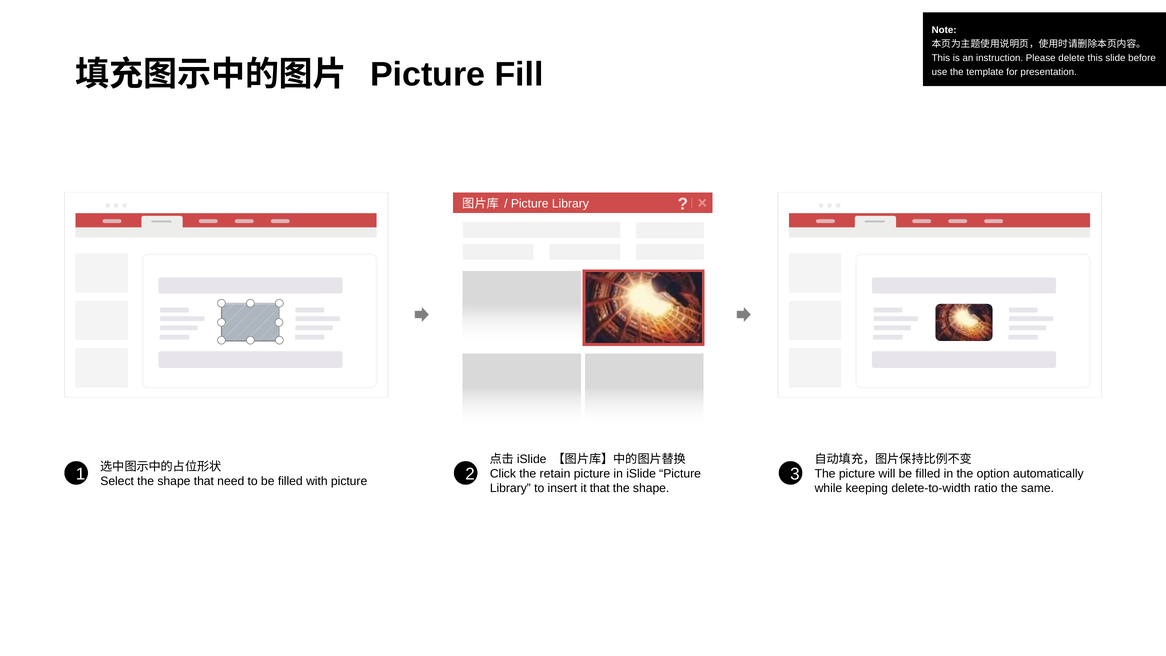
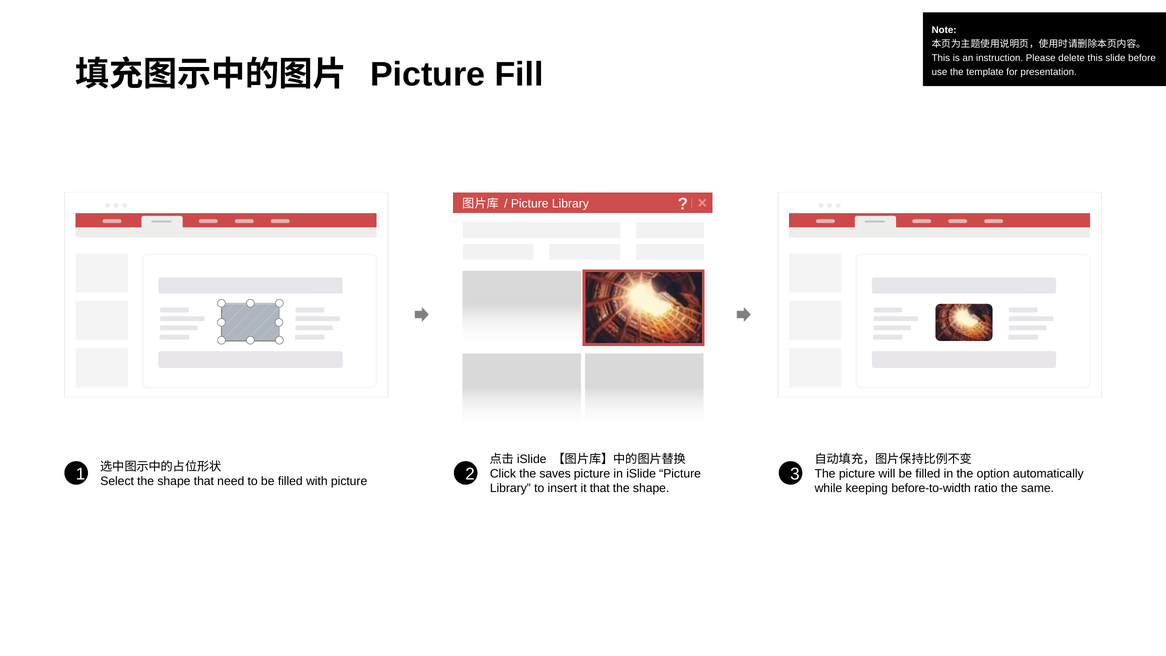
retain: retain -> saves (555, 474)
delete-to-width: delete-to-width -> before-to-width (931, 488)
